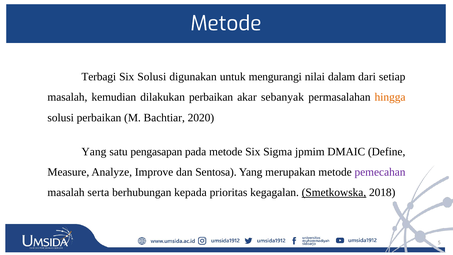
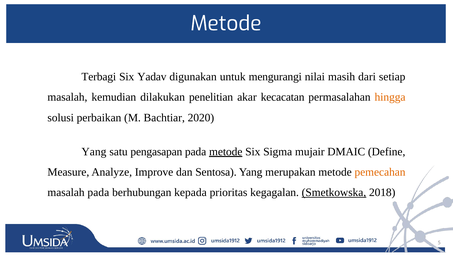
Six Solusi: Solusi -> Yadav (152, 77)
dalam: dalam -> masih (342, 77)
dilakukan perbaikan: perbaikan -> penelitian (211, 97)
sebanyak: sebanyak -> kecacatan (283, 97)
metode underline: none -> present (226, 152)
jpmim: jpmim -> mujair (310, 152)
pemecahan colour: purple -> orange (380, 172)
masalah serta: serta -> pada (98, 192)
